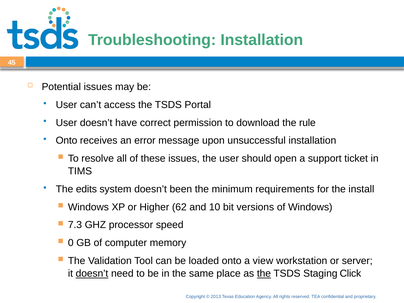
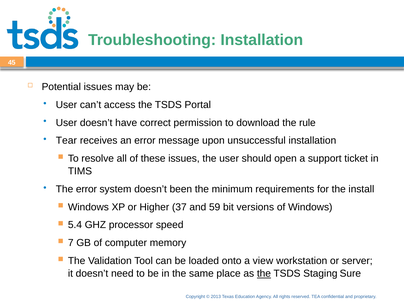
Onto: Onto -> Tear (66, 141)
The edits: edits -> error (86, 189)
62: 62 -> 37 (179, 207)
10: 10 -> 59 (215, 207)
7.3: 7.3 -> 5.4 (75, 225)
0: 0 -> 7 (71, 243)
doesn’t underline: present -> none (92, 274)
Staging Click: Click -> Sure (350, 274)
